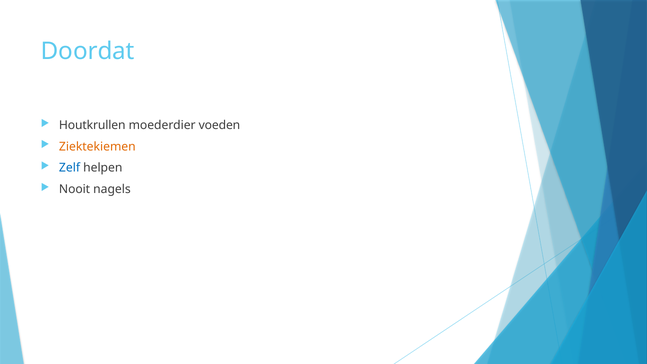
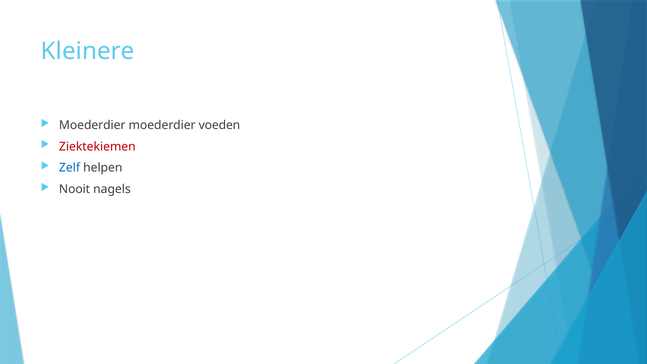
Doordat: Doordat -> Kleinere (88, 51)
Houtkrullen: Houtkrullen -> Moederdier (92, 125)
Ziektekiemen colour: orange -> red (97, 147)
